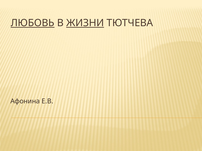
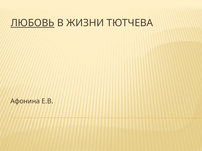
ЖИЗНИ underline: present -> none (85, 23)
